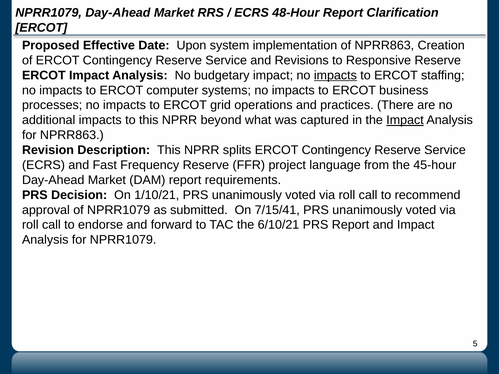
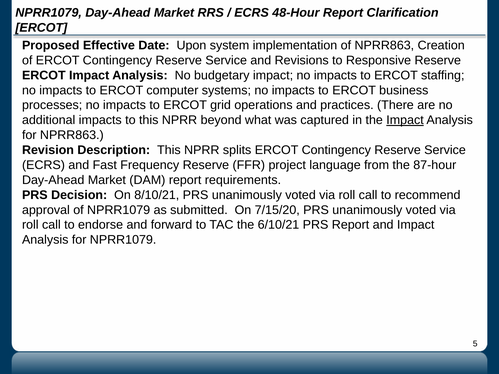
impacts underline: present -> none (335, 75)
45-hour: 45-hour -> 87-hour (435, 165)
1/10/21: 1/10/21 -> 8/10/21 (157, 195)
7/15/41: 7/15/41 -> 7/15/20 (277, 210)
